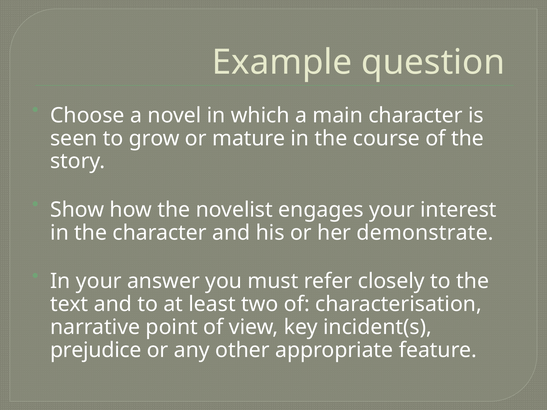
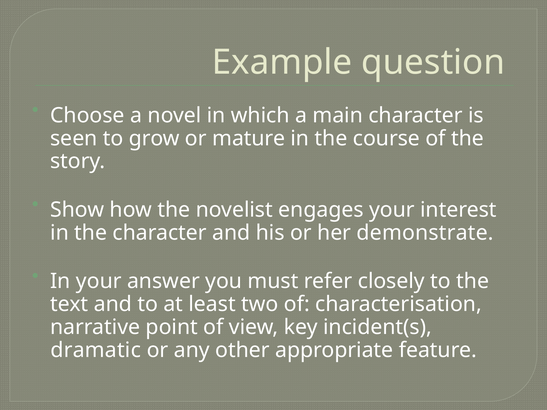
prejudice: prejudice -> dramatic (96, 350)
